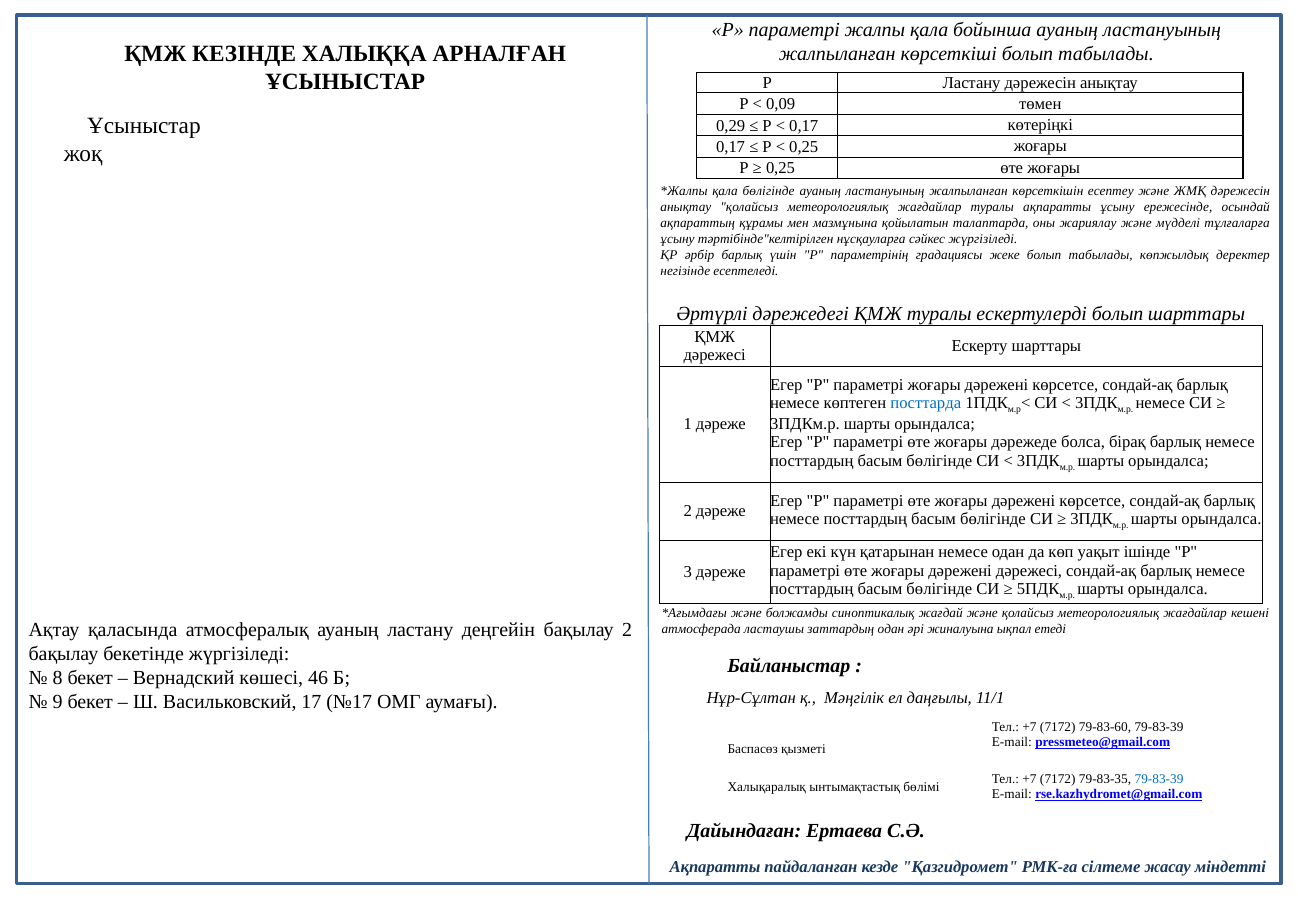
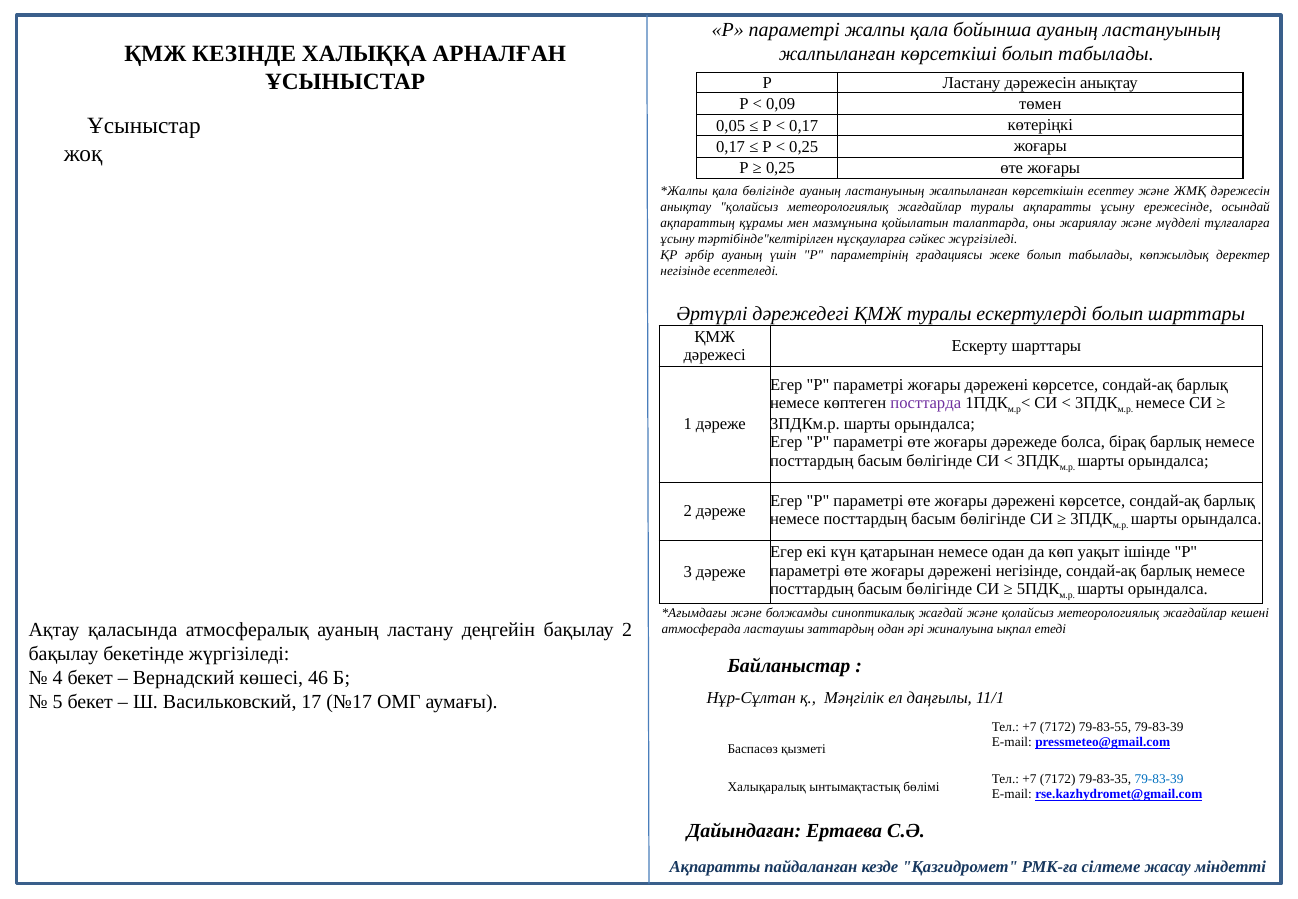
0,29: 0,29 -> 0,05 (731, 126)
әрбір барлық: барлық -> ауаның (742, 255)
посттарда colour: blue -> purple (926, 403)
дәрежені дәрежесі: дәрежесі -> негізінде (1029, 570)
8: 8 -> 4 (58, 678)
9: 9 -> 5 (58, 702)
79-83-60: 79-83-60 -> 79-83-55 (1105, 727)
